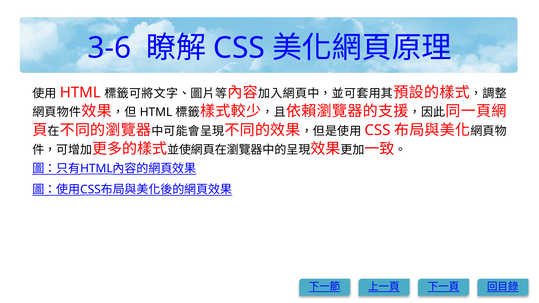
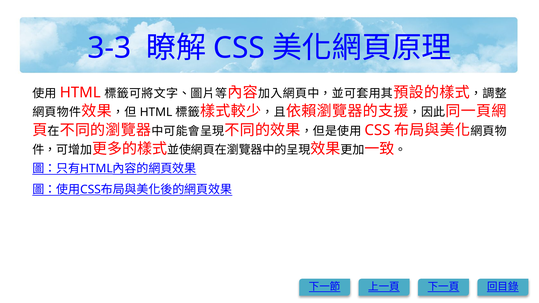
3-6: 3-6 -> 3-3 (109, 48)
